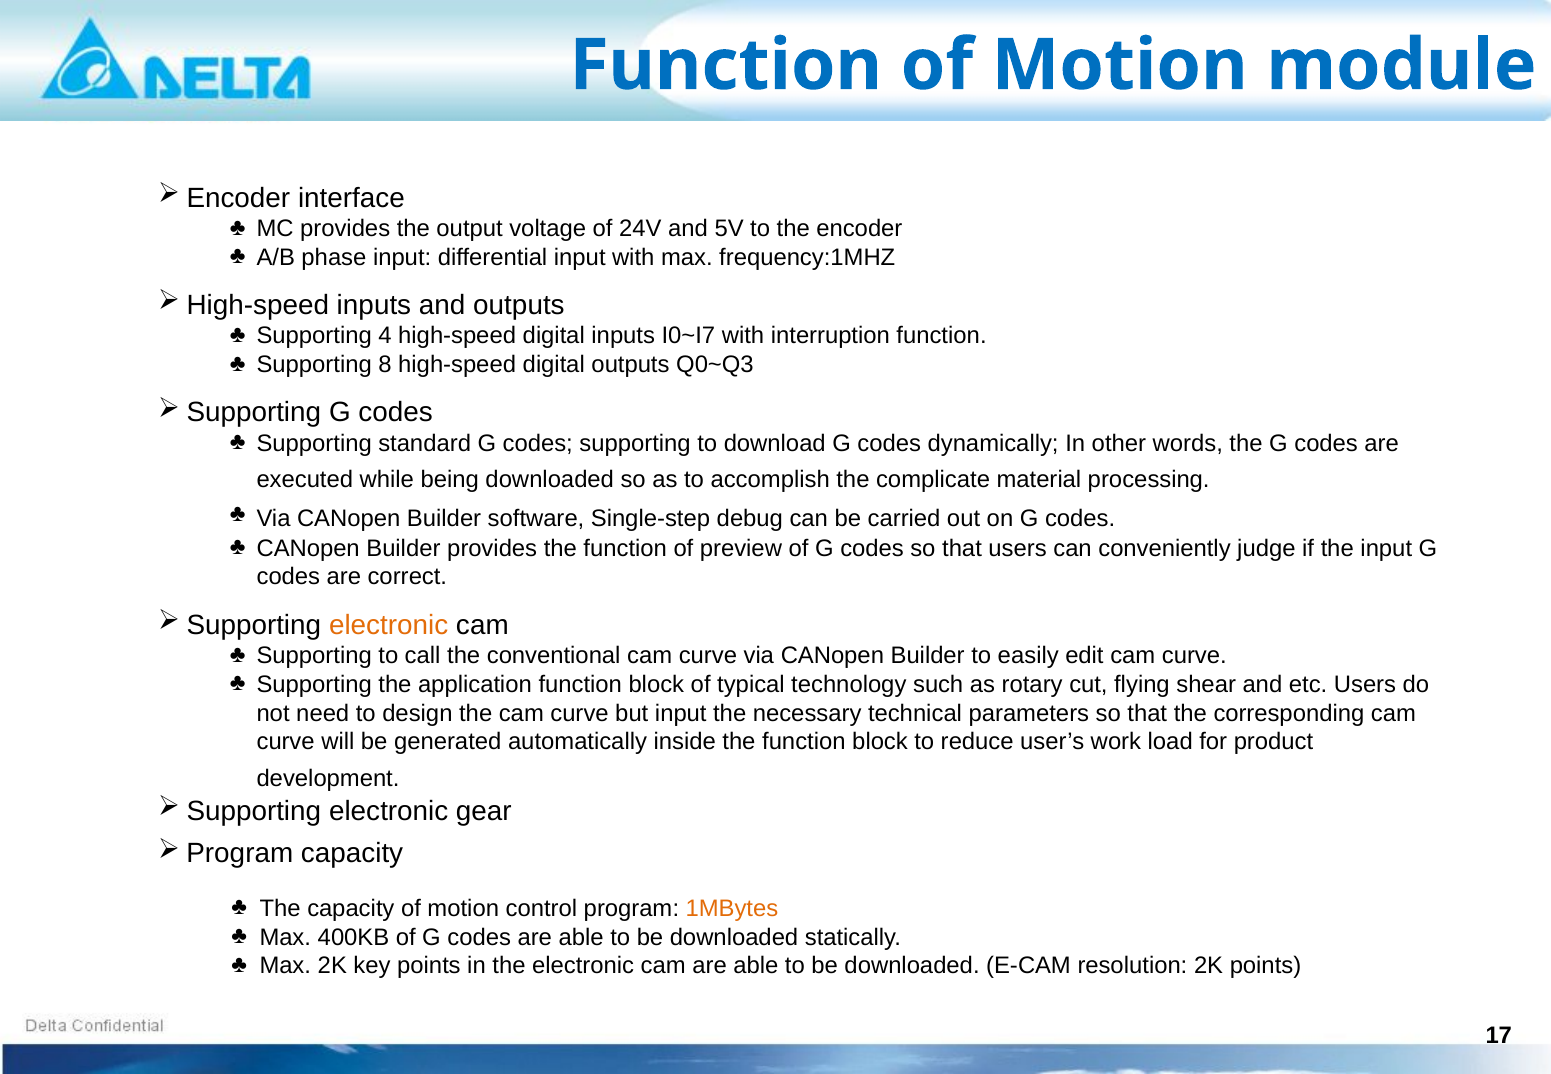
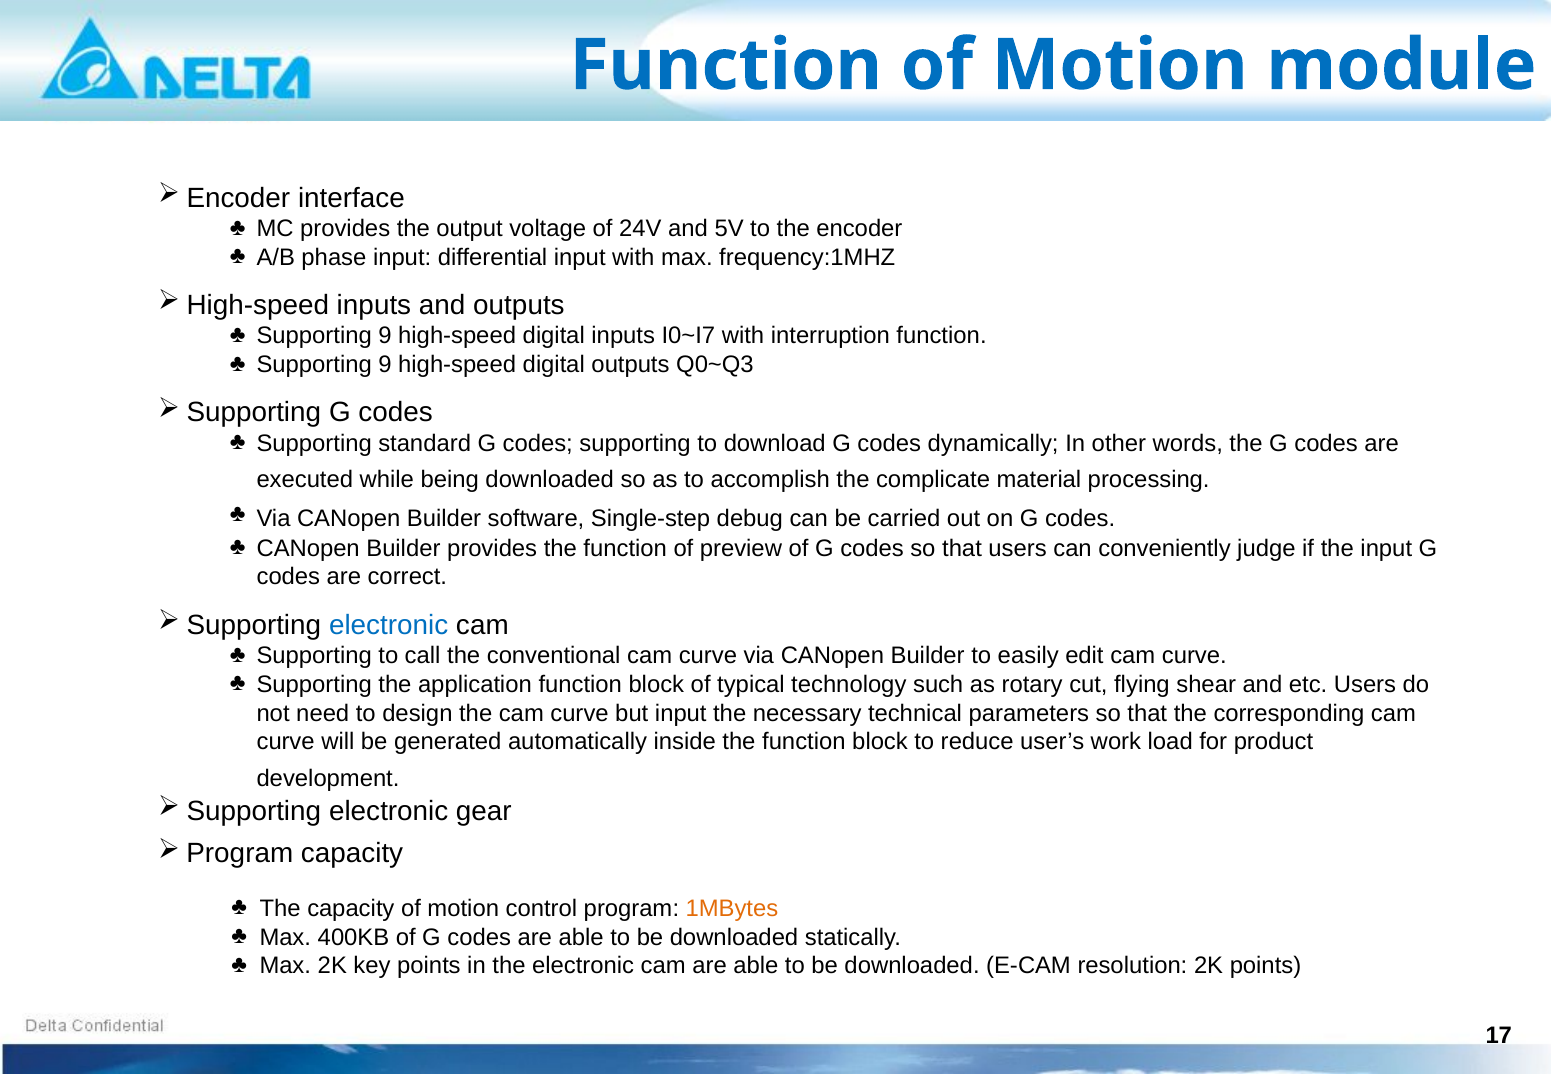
4: 4 -> 9 (385, 336)
8: 8 -> 9 (385, 365)
electronic colour: orange -> blue (389, 625)
